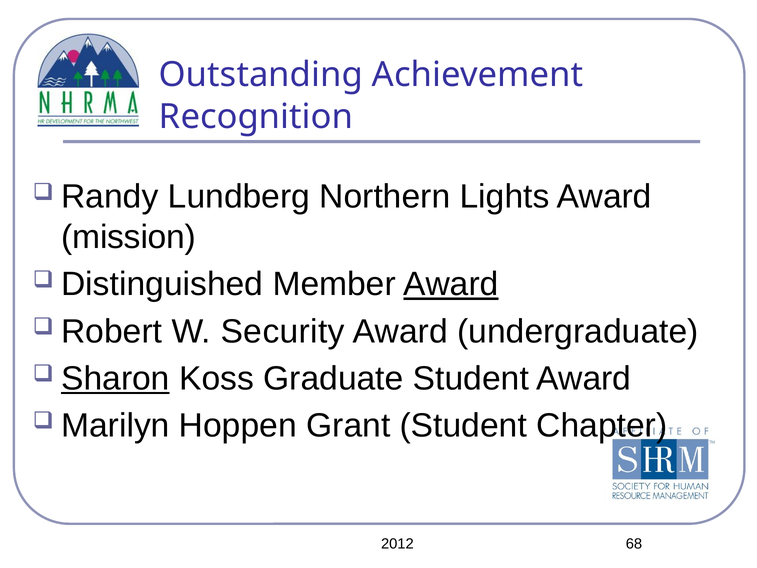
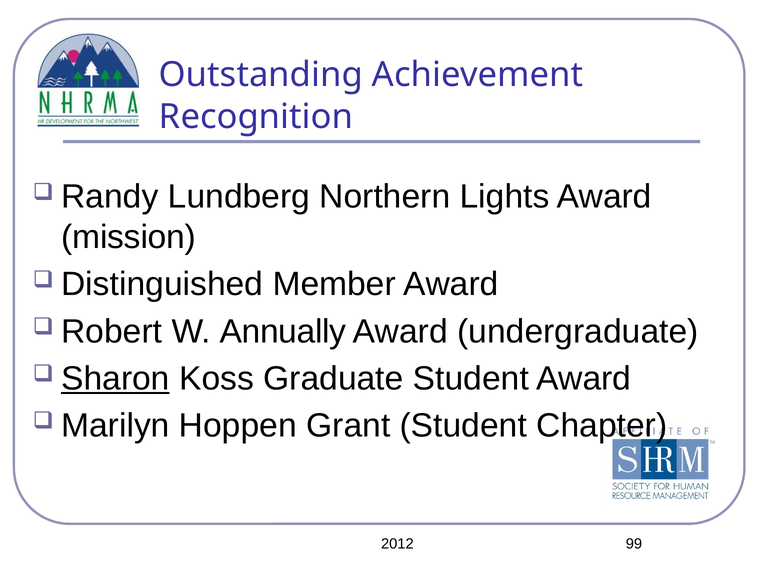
Award underline: present -> none (451, 284)
Security: Security -> Annually (283, 331)
68: 68 -> 99 (634, 544)
